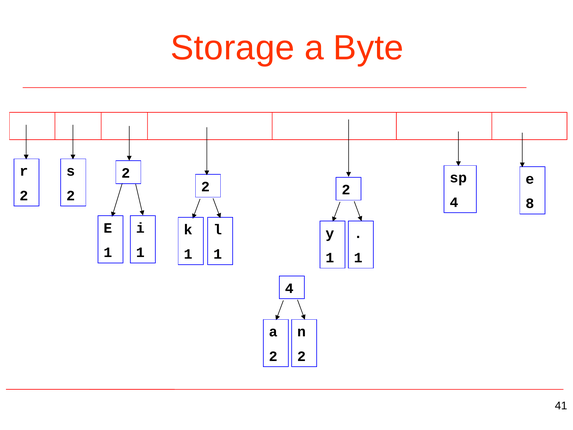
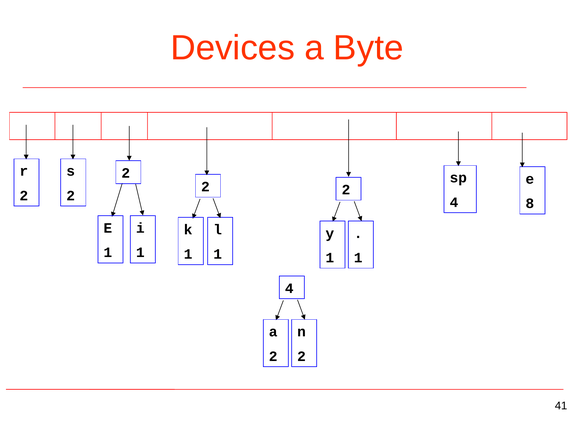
Storage: Storage -> Devices (233, 48)
